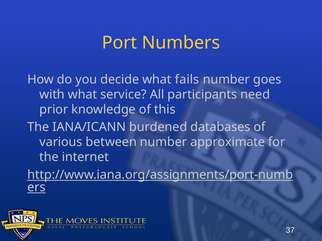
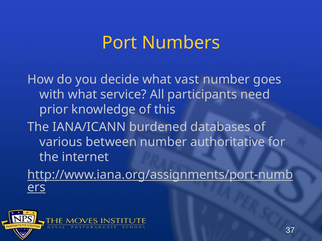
fails: fails -> vast (187, 80)
approximate: approximate -> authoritative (228, 142)
